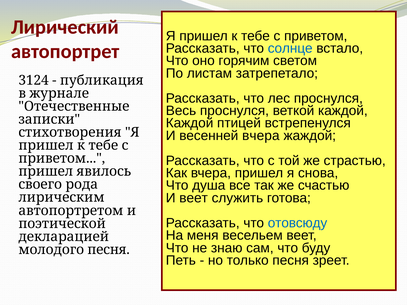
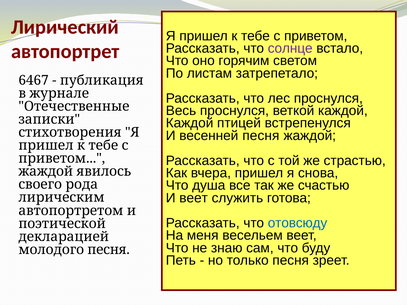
солнце colour: blue -> purple (290, 48)
3124: 3124 -> 6467 (34, 80)
весенней вчера: вчера -> песня (261, 136)
пришел: пришел -> жаждой (46, 172)
